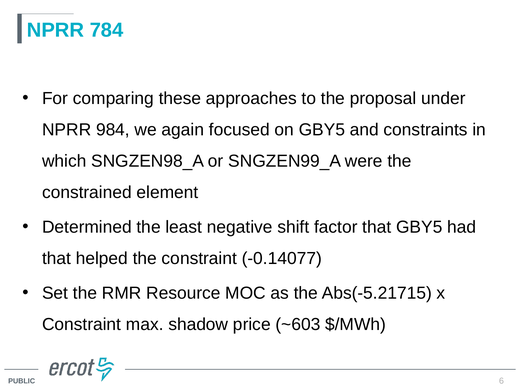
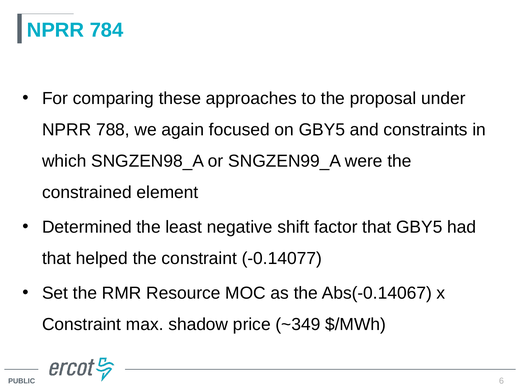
984: 984 -> 788 (113, 130)
Abs(-5.21715: Abs(-5.21715 -> Abs(-0.14067 (377, 293)
~603: ~603 -> ~349 (298, 324)
